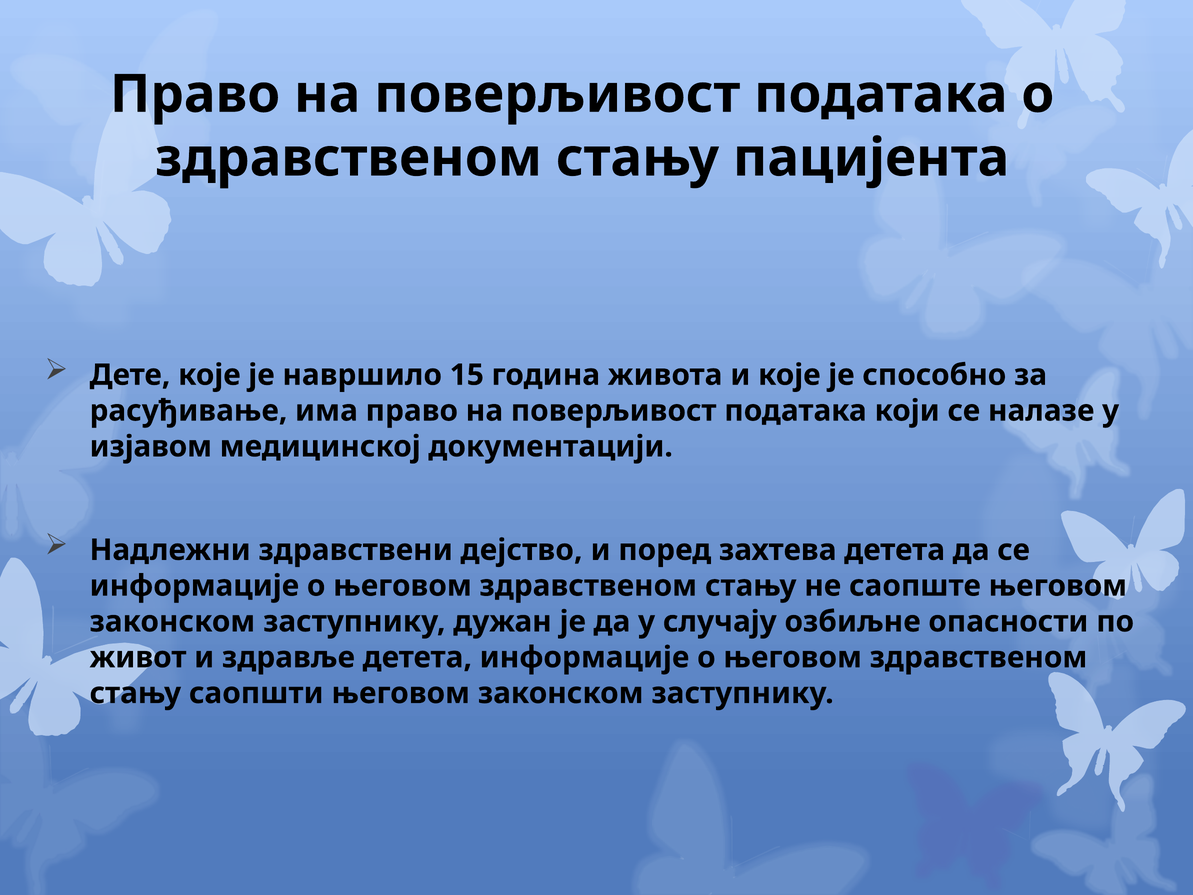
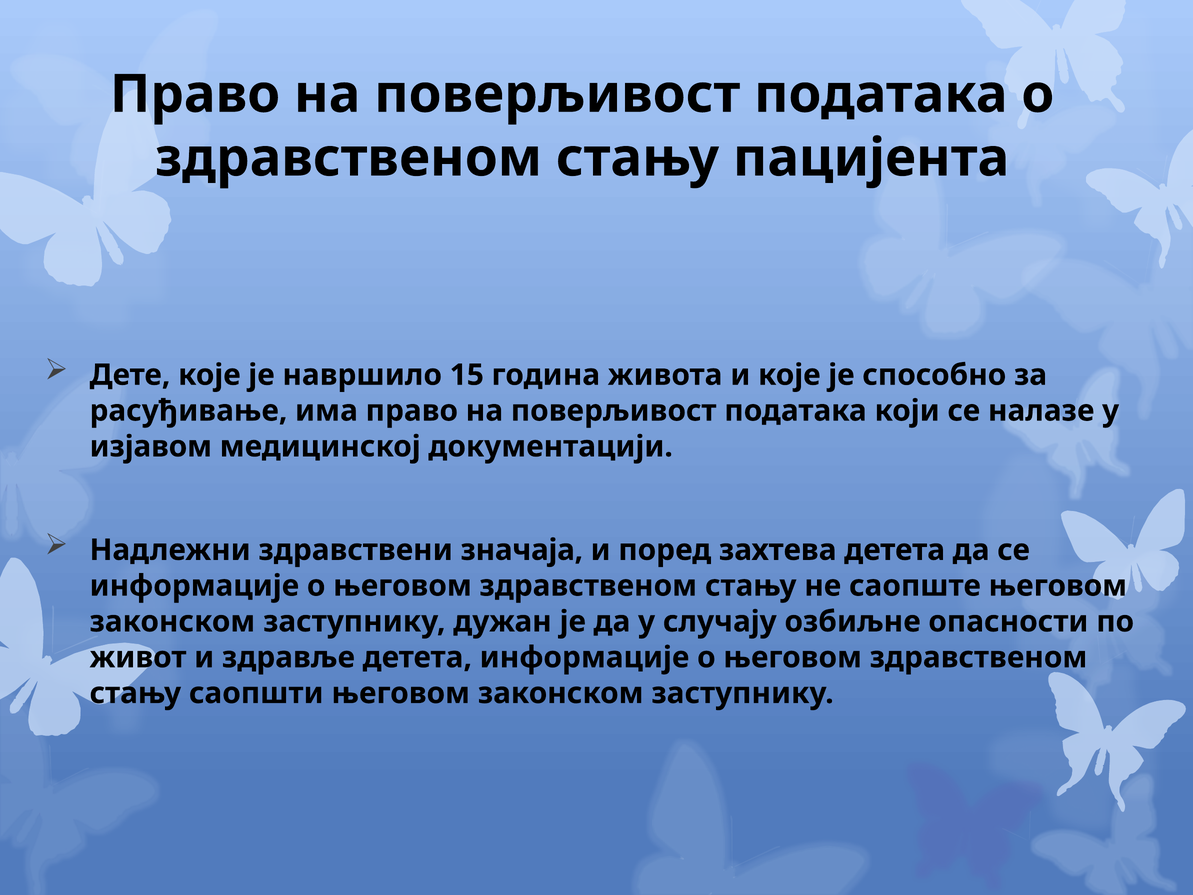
дејство: дејство -> значаја (522, 550)
